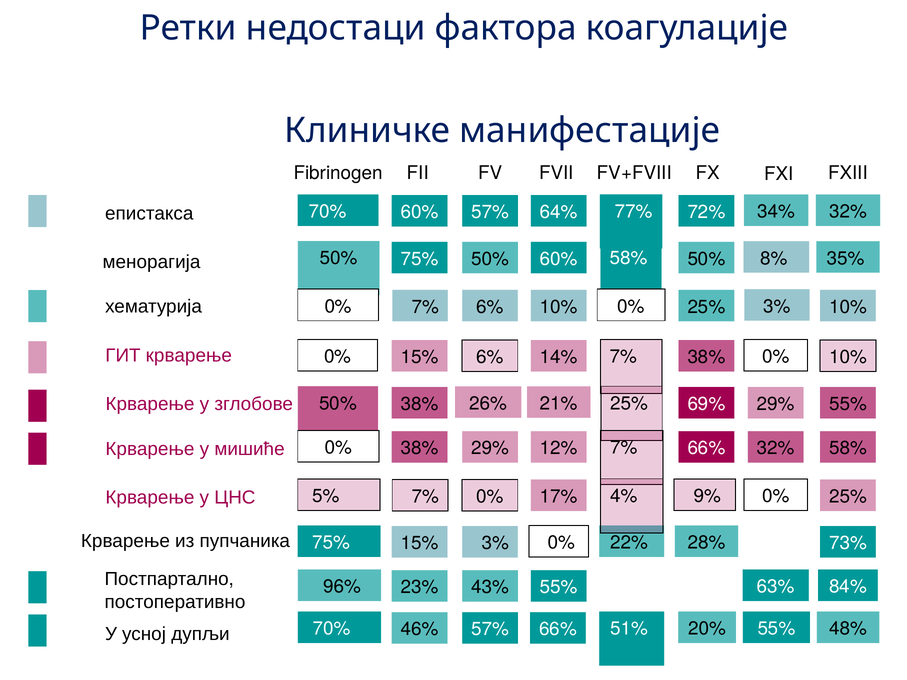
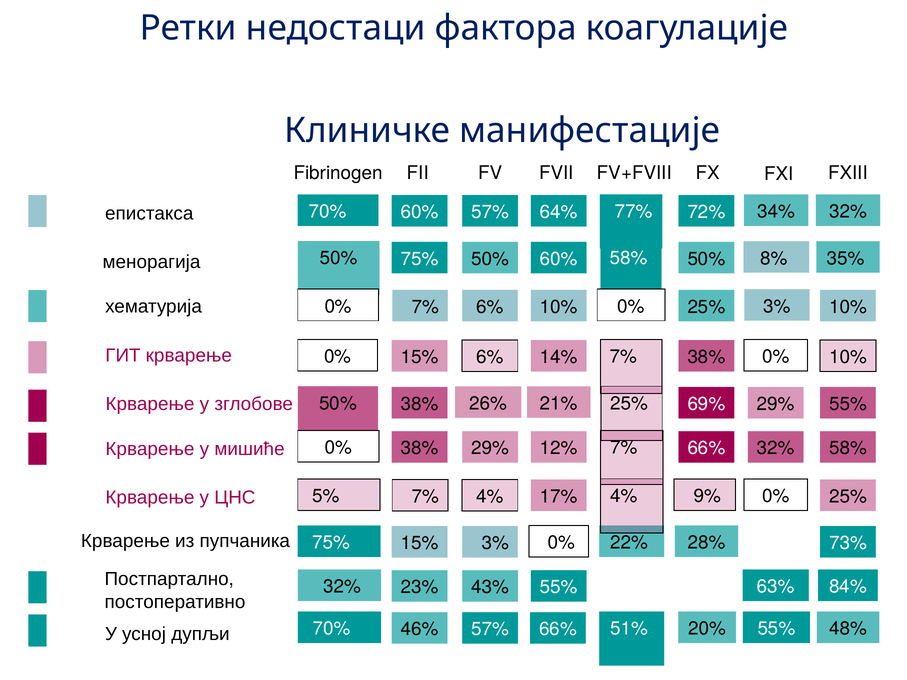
0%: 0% -> 4% (490, 497)
96%: 96% -> 32% (342, 587)
